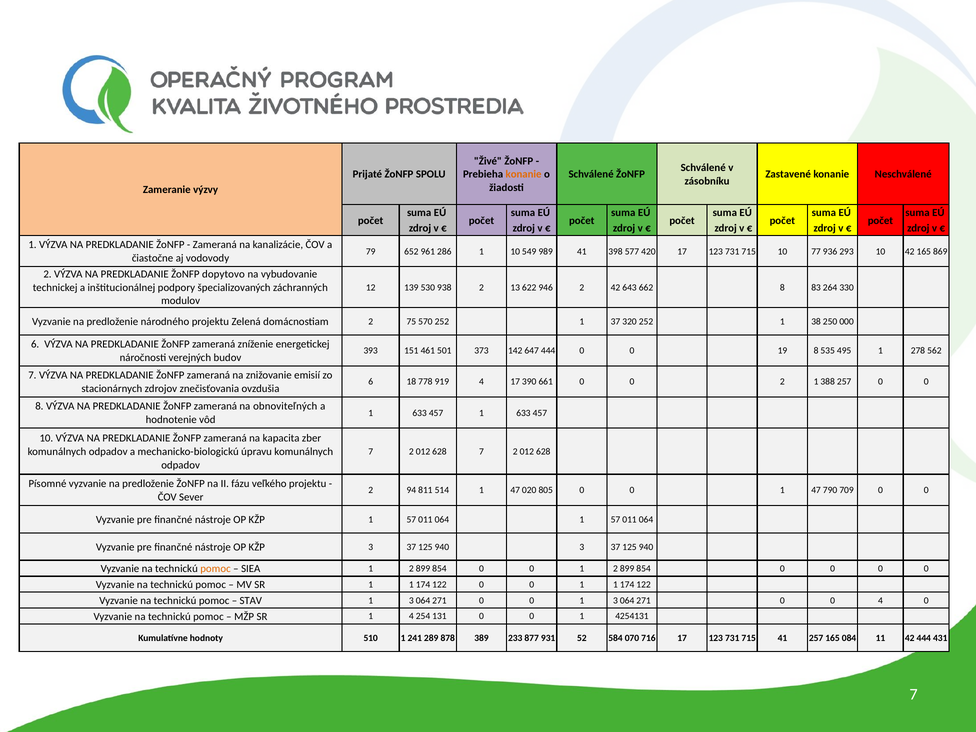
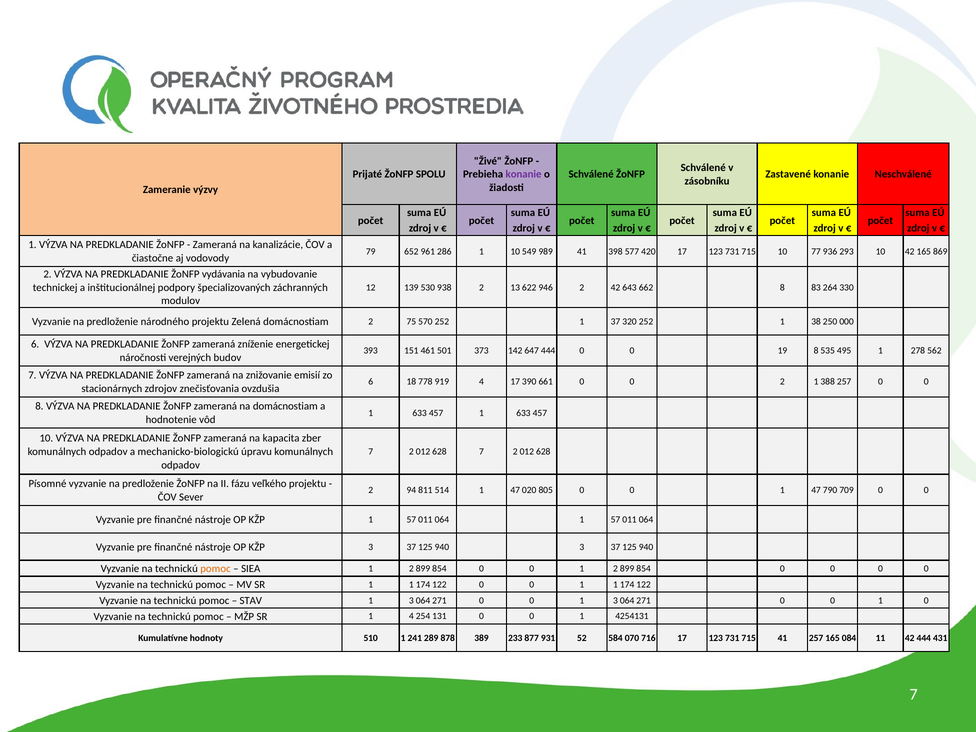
konanie colour: orange -> purple (524, 174)
dopytovo: dopytovo -> vydávania (224, 274)
na obnoviteľných: obnoviteľných -> domácnostiam (285, 406)
4: 4 -> 1 (880, 600)
